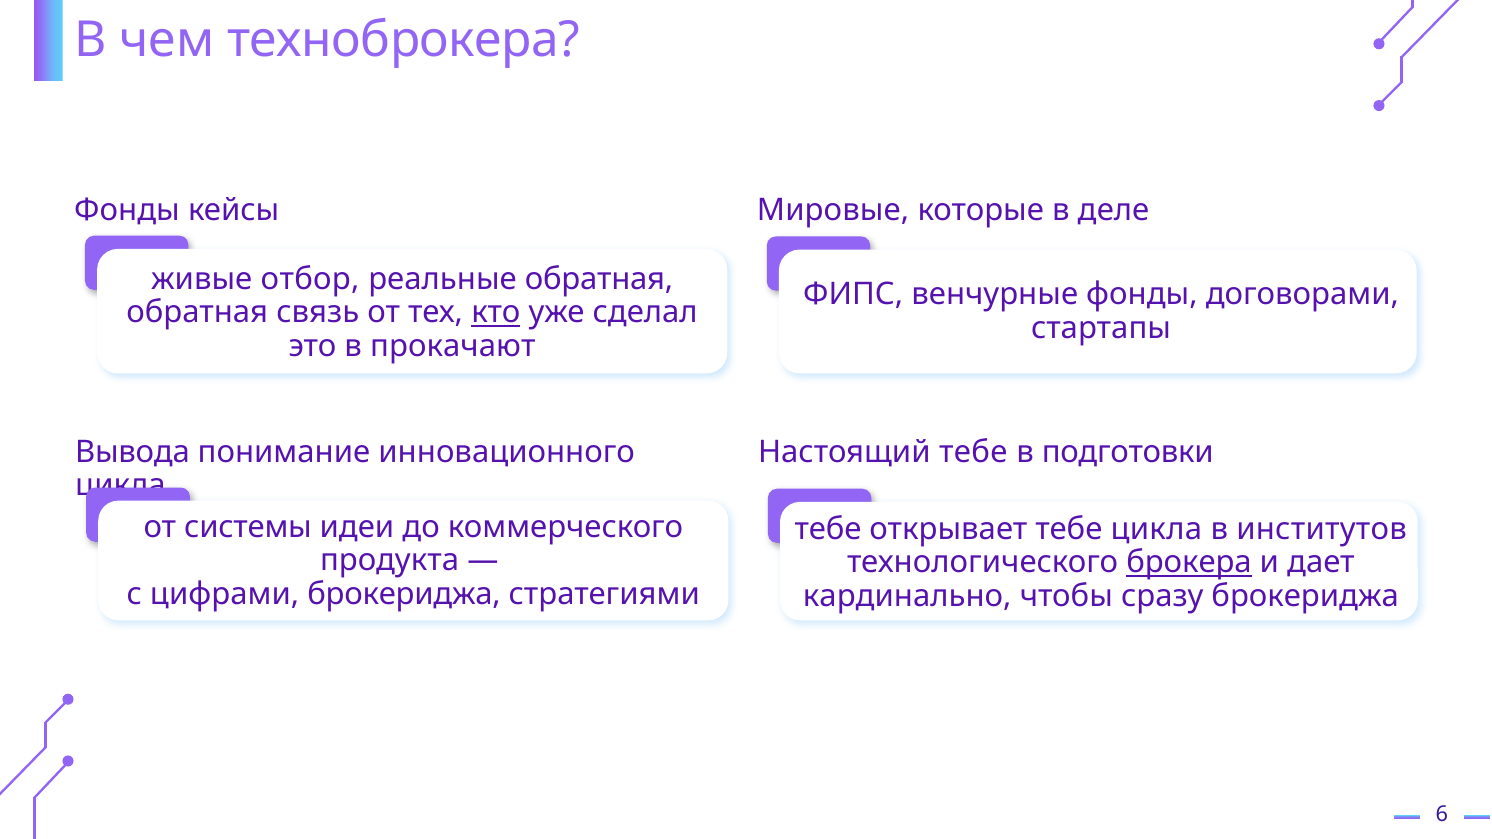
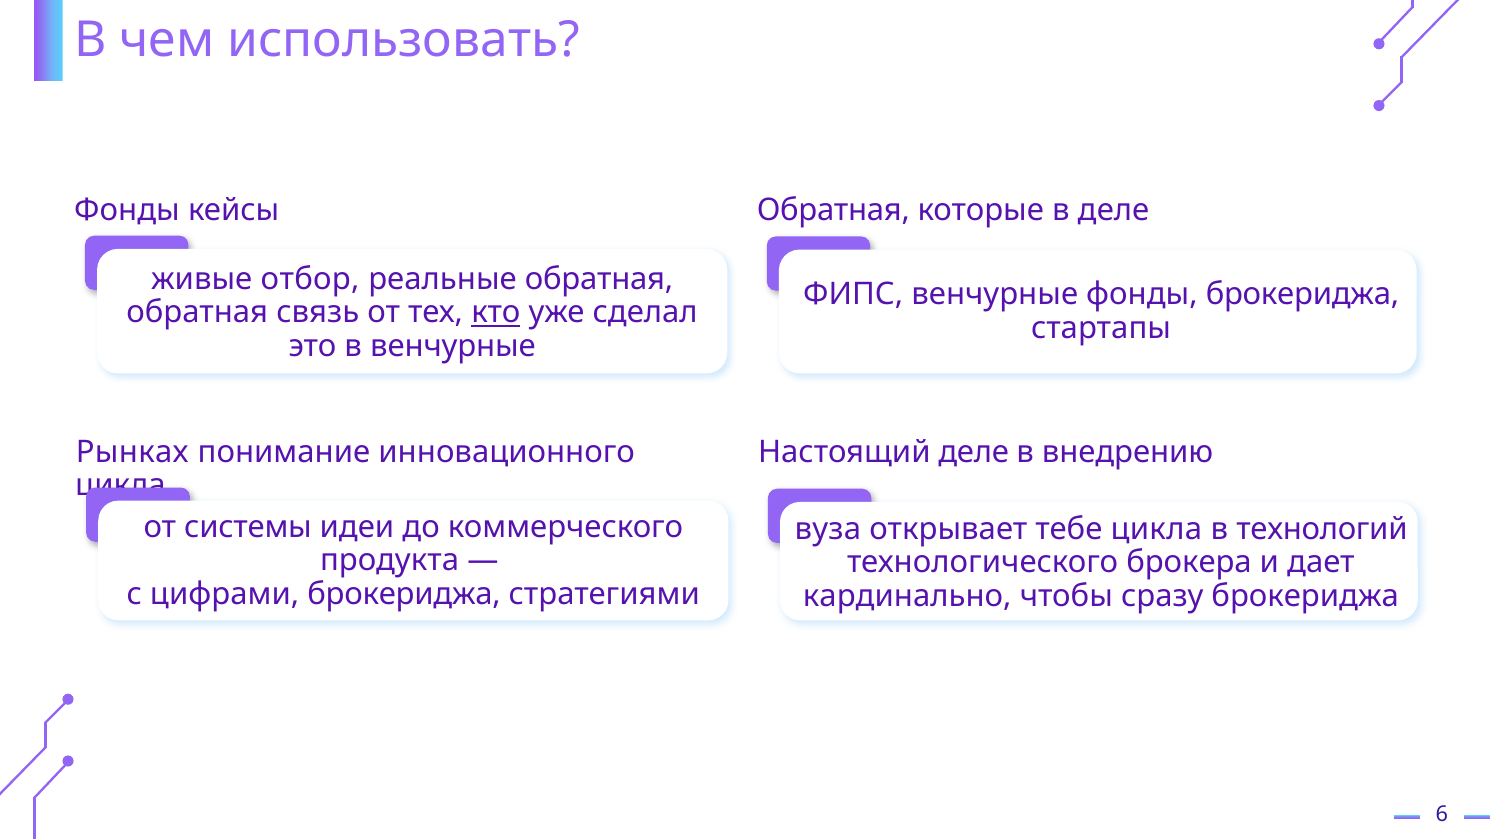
техноброкера: техноброкера -> использовать (404, 40)
кейсы Мировые: Мировые -> Обратная (833, 210)
договорами: договорами -> брокериджа (1302, 295)
в прокачают: прокачают -> венчурные (453, 346)
Вывода: Вывода -> Рынках (132, 452)
Настоящий тебе: тебе -> деле (974, 452)
подготовки: подготовки -> внедрению (1128, 452)
тебе: тебе -> вуза (828, 529)
институтов: институтов -> технологий (1322, 529)
брокера underline: present -> none (1189, 563)
